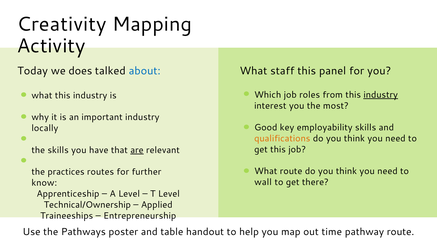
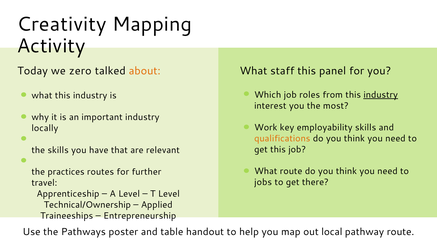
does: does -> zero (80, 71)
about colour: blue -> orange (145, 71)
Good: Good -> Work (266, 127)
are underline: present -> none (137, 150)
wall: wall -> jobs (263, 182)
know: know -> travel (44, 183)
time: time -> local (332, 232)
